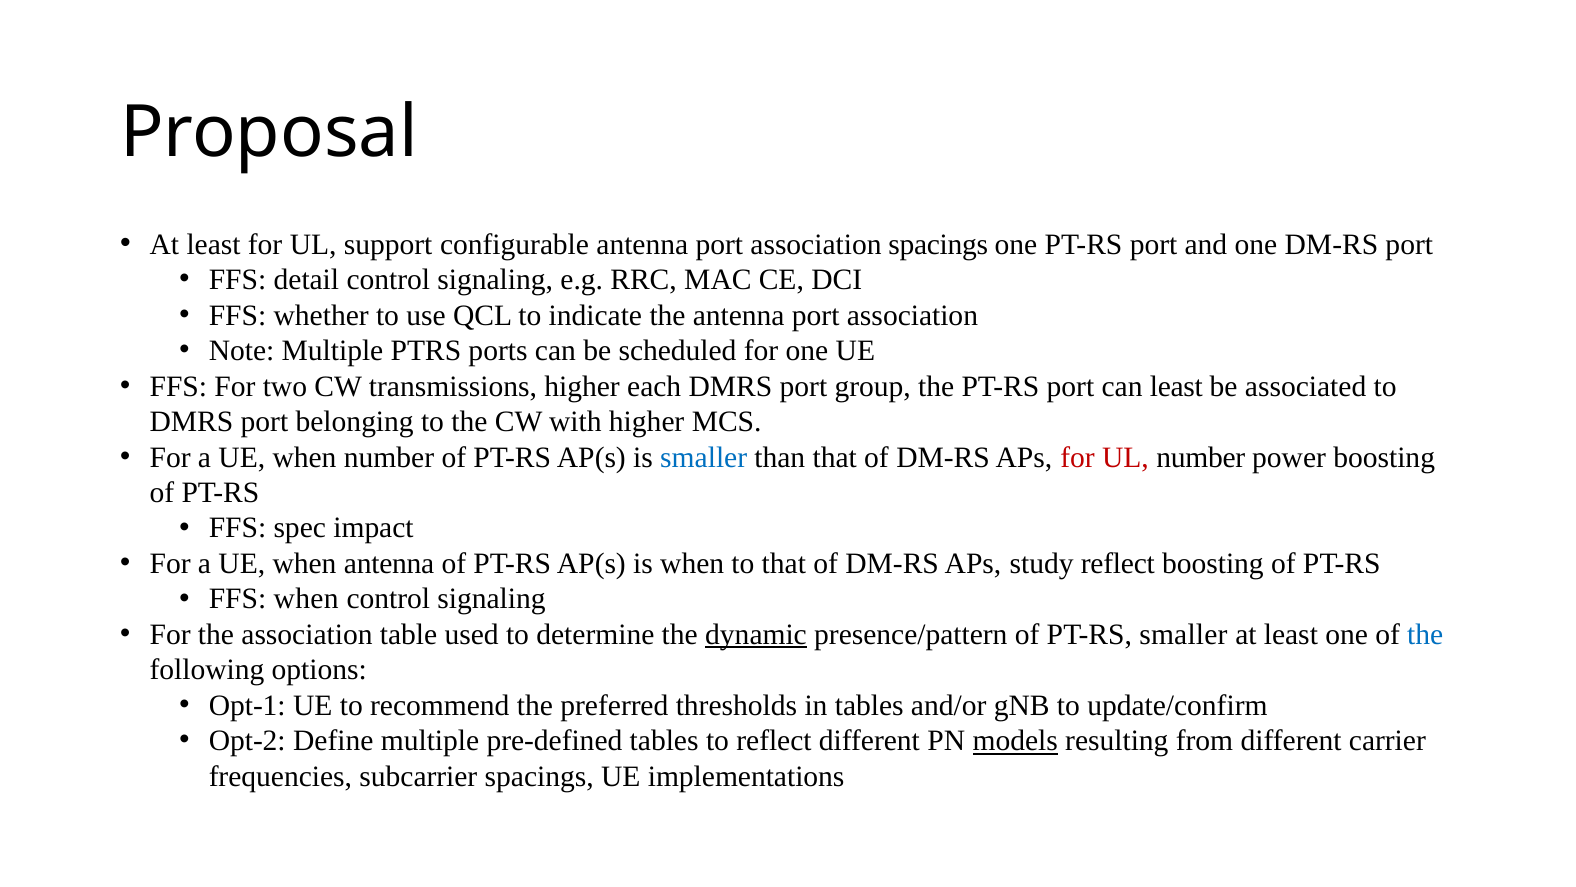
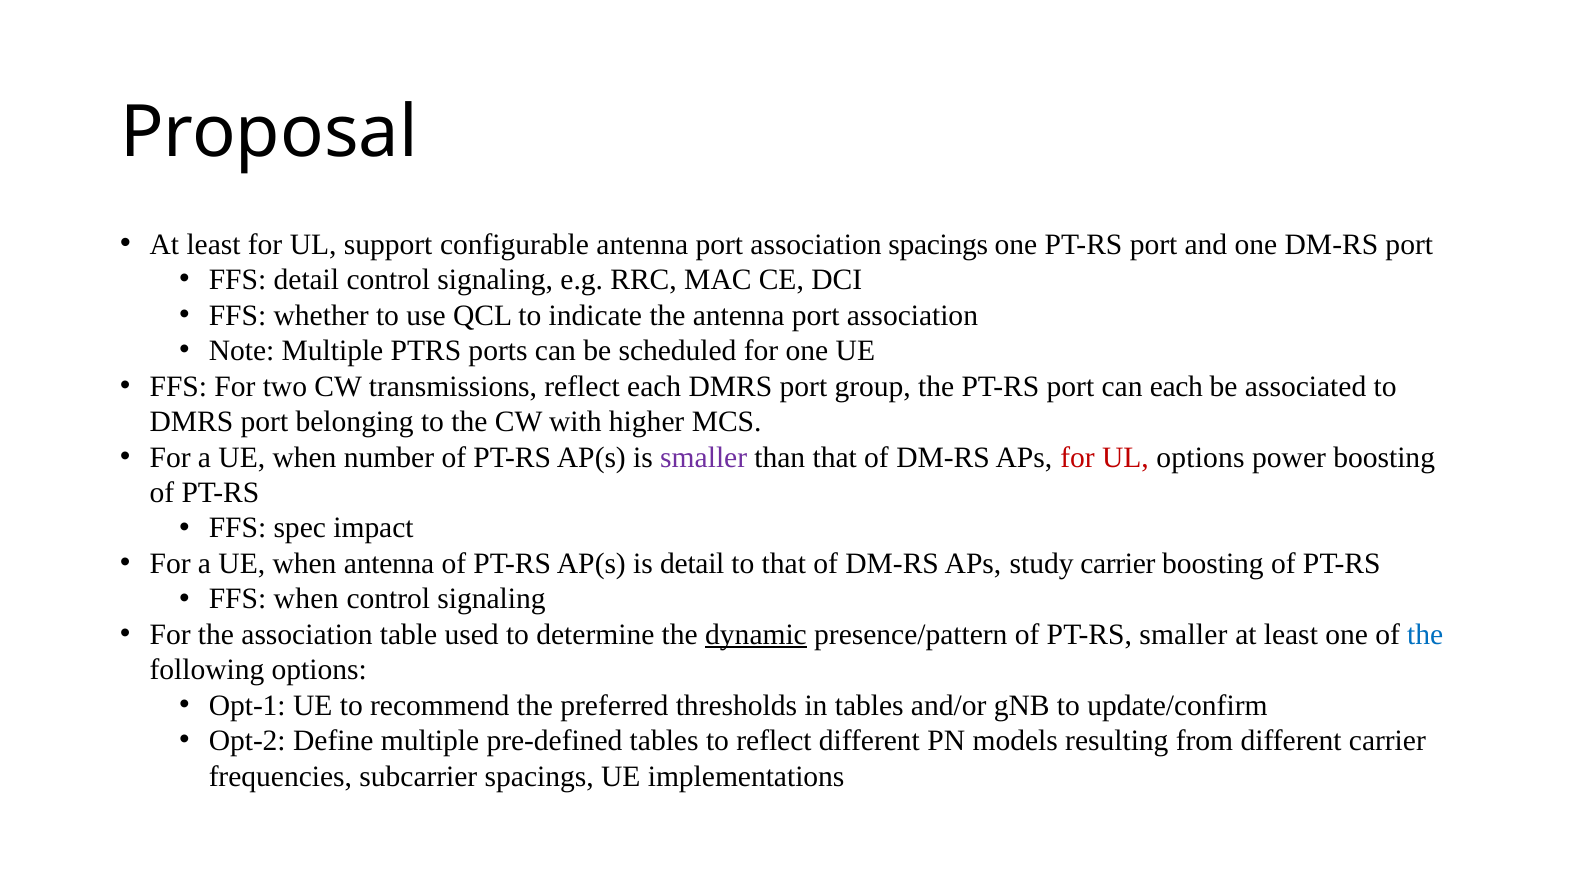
transmissions higher: higher -> reflect (582, 386)
can least: least -> each (1176, 386)
smaller colour: blue -> purple (704, 457)
UL number: number -> options (1201, 457)
is when: when -> detail (692, 563)
study reflect: reflect -> carrier (1118, 563)
models underline: present -> none (1015, 741)
